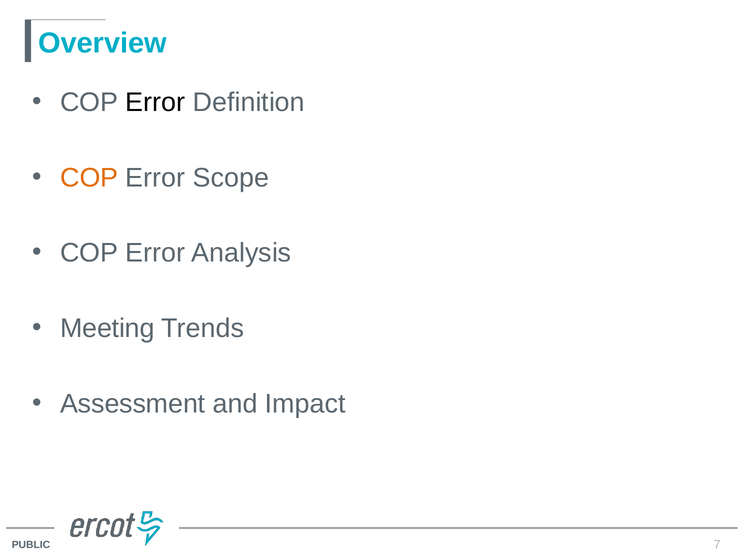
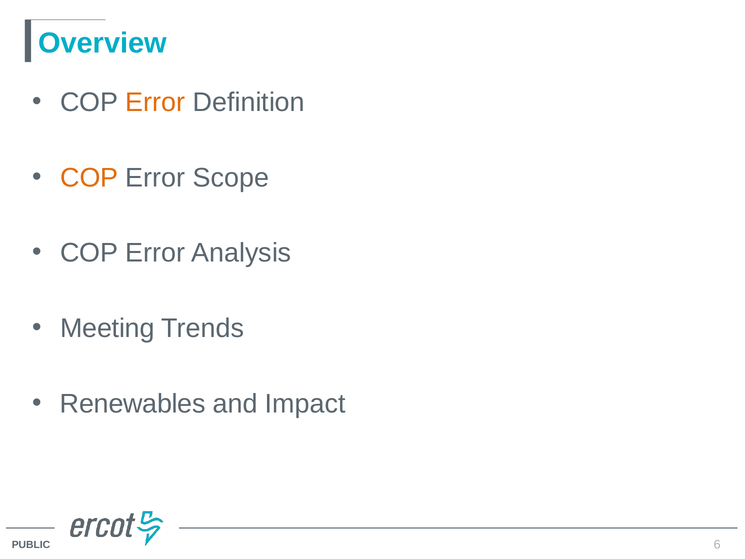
Error colour: black -> orange (155, 102)
Assessment: Assessment -> Renewables (133, 403)
7: 7 -> 6 (717, 544)
